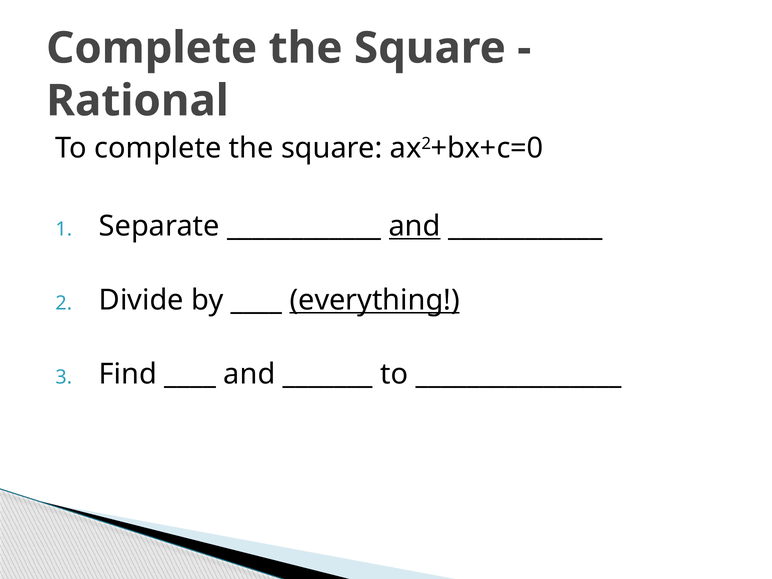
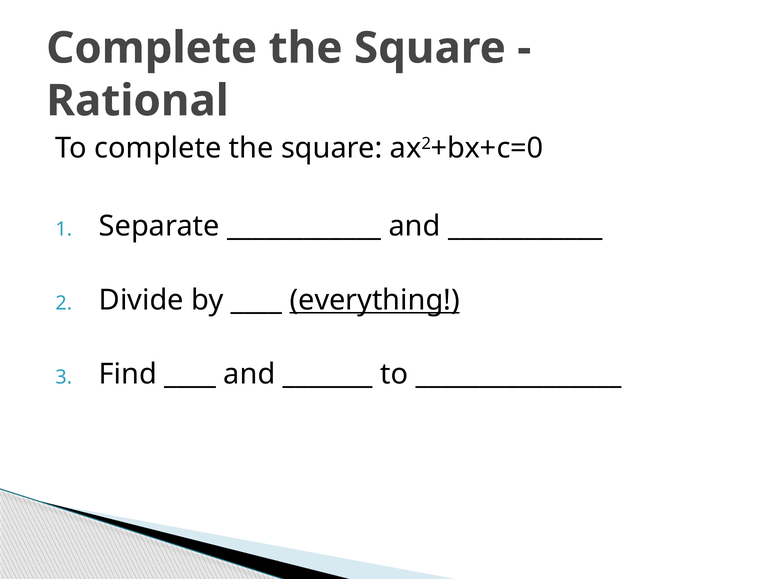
and underline: present -> none (415, 226)
